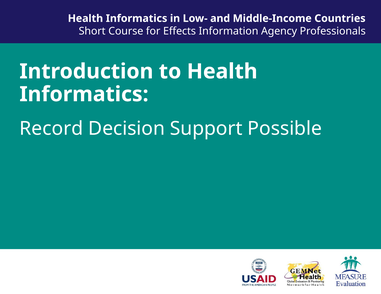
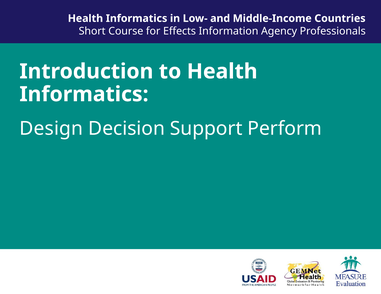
Record: Record -> Design (51, 129)
Possible: Possible -> Perform (285, 129)
